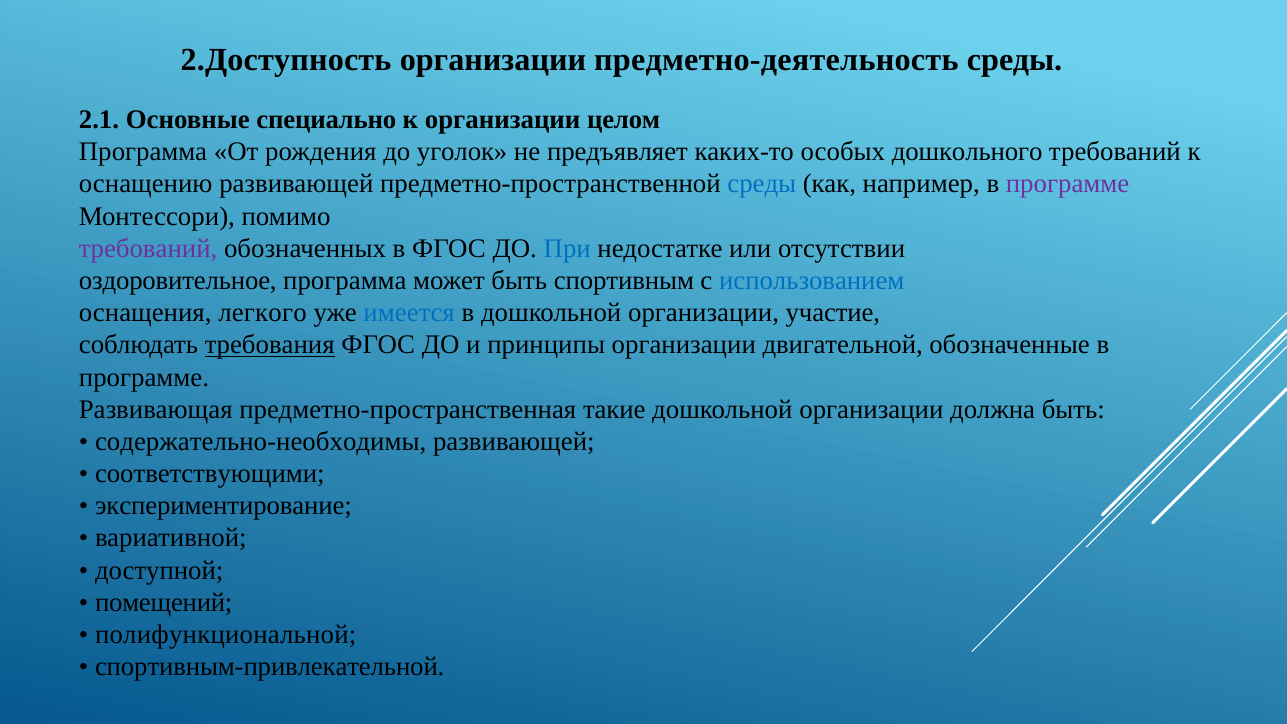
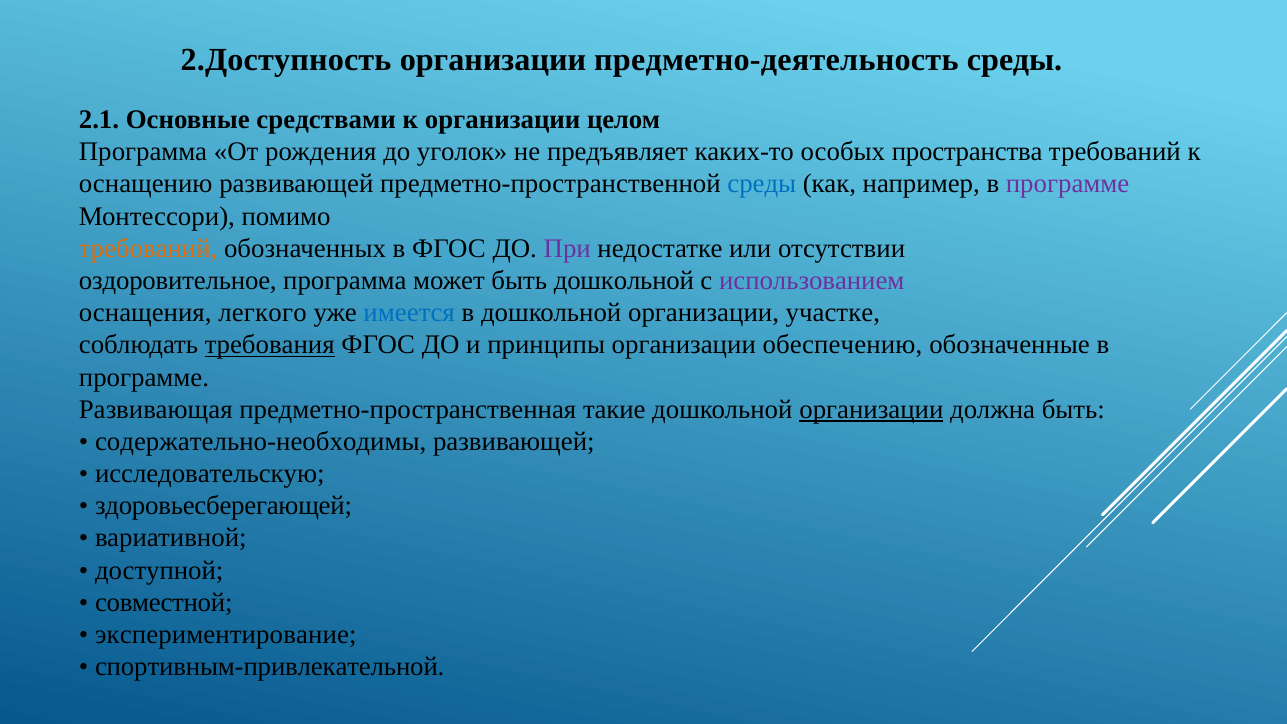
специально: специально -> средствами (326, 120)
дошкольного: дошкольного -> пространства (967, 152)
требований colour: purple -> orange (148, 248)
При colour: blue -> purple (567, 248)
быть спортивным: спортивным -> дошкольной (624, 281)
использованием colour: blue -> purple (812, 281)
участие: участие -> участке (833, 313)
двигательной: двигательной -> обеспечению (842, 345)
организации underline: none -> present (871, 409)
соответствующими: соответствующими -> исследовательскую (210, 474)
экспериментирование: экспериментирование -> здоровьесберегающей (223, 506)
помещений: помещений -> совместной (164, 602)
полифункциональной: полифункциональной -> экспериментирование (226, 635)
